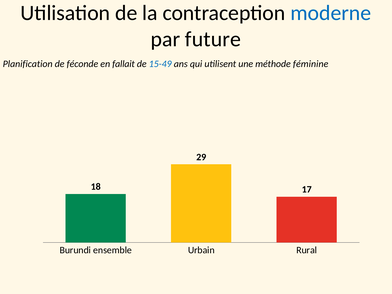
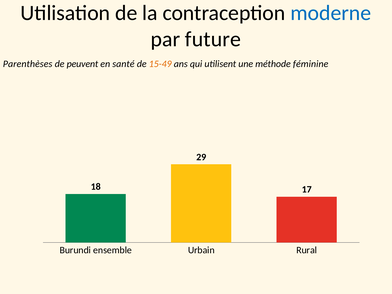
Planification: Planification -> Parenthèses (28, 64)
féconde: féconde -> peuvent (82, 64)
fallait: fallait -> santé (123, 64)
15-49 colour: blue -> orange (160, 64)
